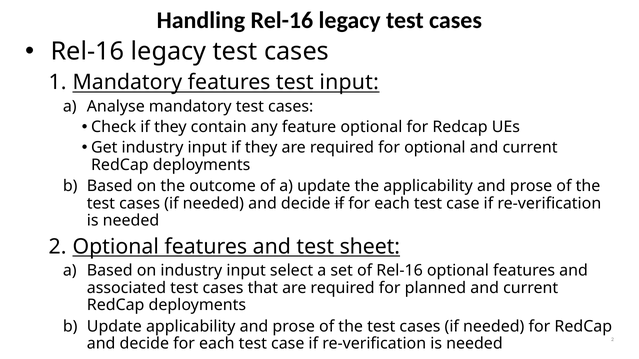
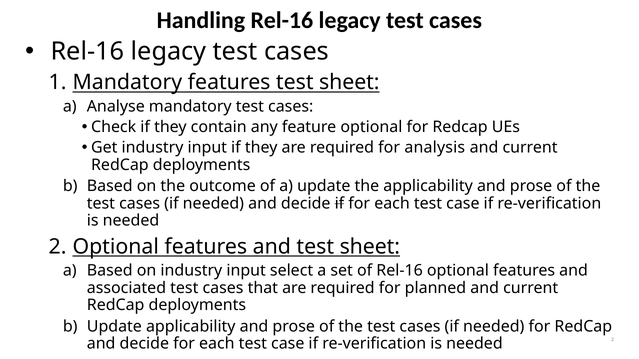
features test input: input -> sheet (349, 82)
for optional: optional -> analysis (435, 148)
